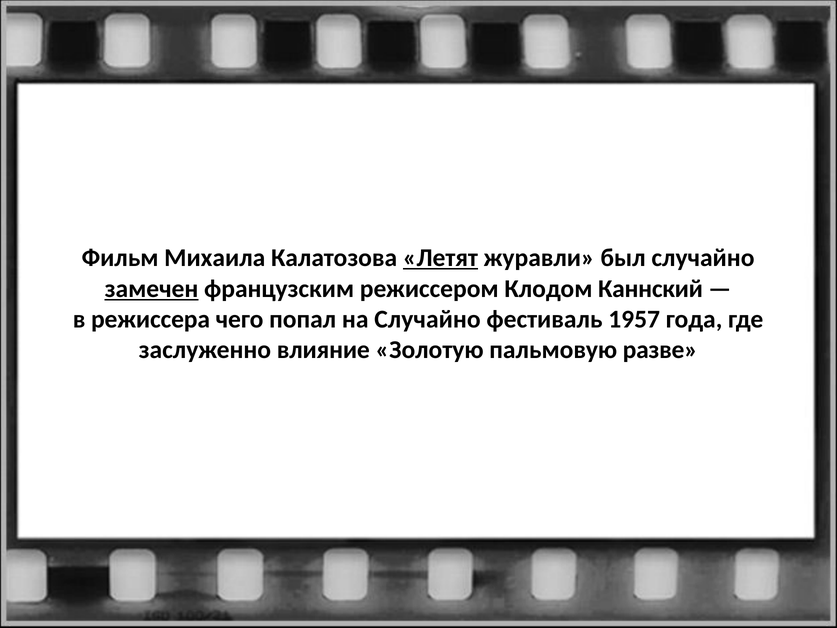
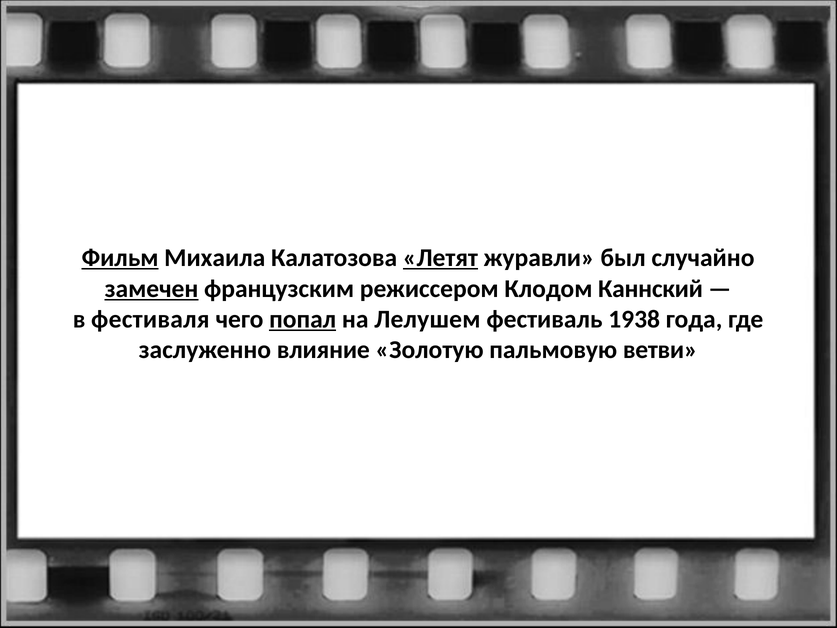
Фильм underline: none -> present (120, 258)
режиссера: режиссера -> фестиваля (150, 319)
попал underline: none -> present (303, 319)
на Случайно: Случайно -> Лелушем (427, 319)
1957: 1957 -> 1938 (634, 319)
разве: разве -> ветви (660, 350)
